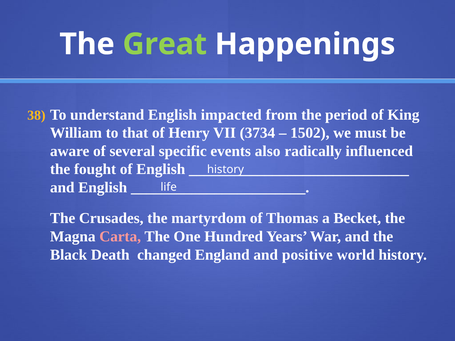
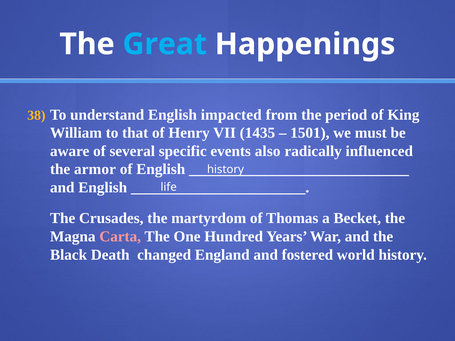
Great colour: light green -> light blue (165, 44)
3734: 3734 -> 1435 (257, 133)
1502: 1502 -> 1501 (310, 133)
fought: fought -> armor (95, 169)
positive: positive -> fostered (307, 255)
